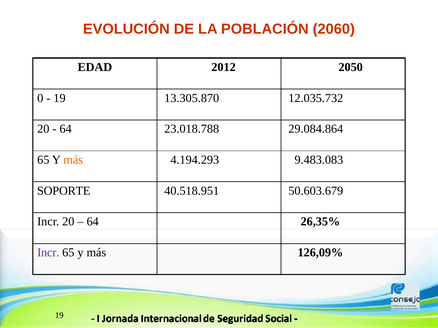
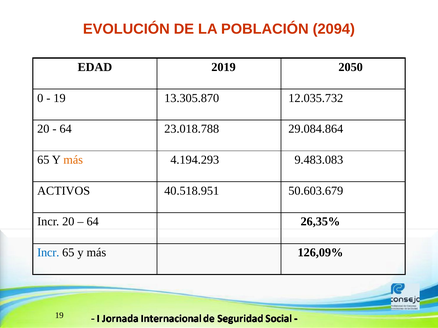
2060: 2060 -> 2094 (334, 29)
2012: 2012 -> 2019 (224, 67)
SOPORTE: SOPORTE -> ACTIVOS (64, 191)
Incr colour: purple -> blue (48, 253)
